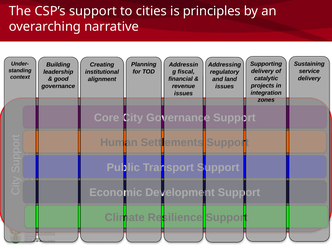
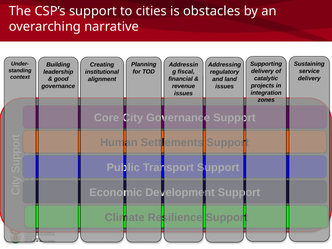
principles: principles -> obstacles (212, 11)
